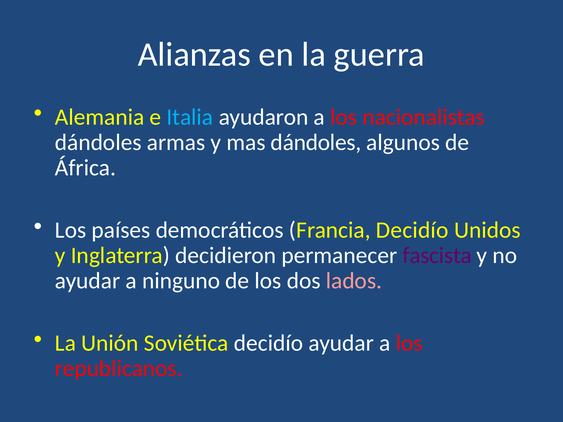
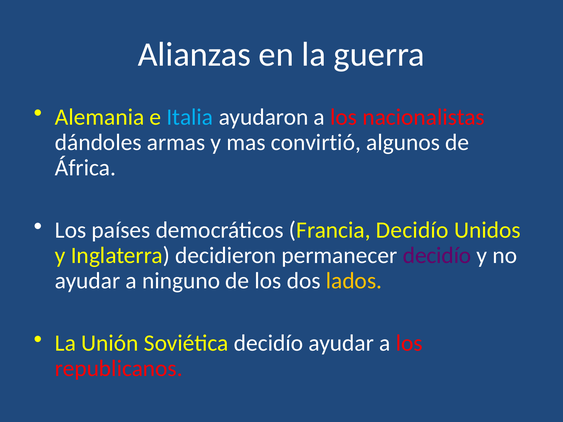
mas dándoles: dándoles -> convirtió (316, 142)
permanecer fascista: fascista -> decidío (437, 256)
lados colour: pink -> yellow (354, 281)
